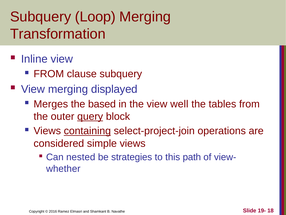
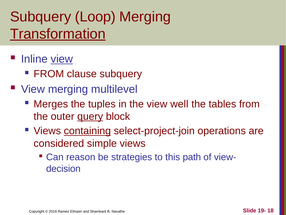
Transformation underline: none -> present (58, 34)
view underline: none -> present (62, 59)
displayed: displayed -> multilevel (114, 89)
based: based -> tuples (102, 104)
nested: nested -> reason (81, 157)
whether: whether -> decision (63, 168)
